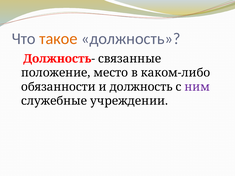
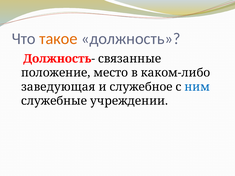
обязанности: обязанности -> заведующая (58, 87)
и должность: должность -> служебное (141, 87)
ним colour: purple -> blue (197, 87)
